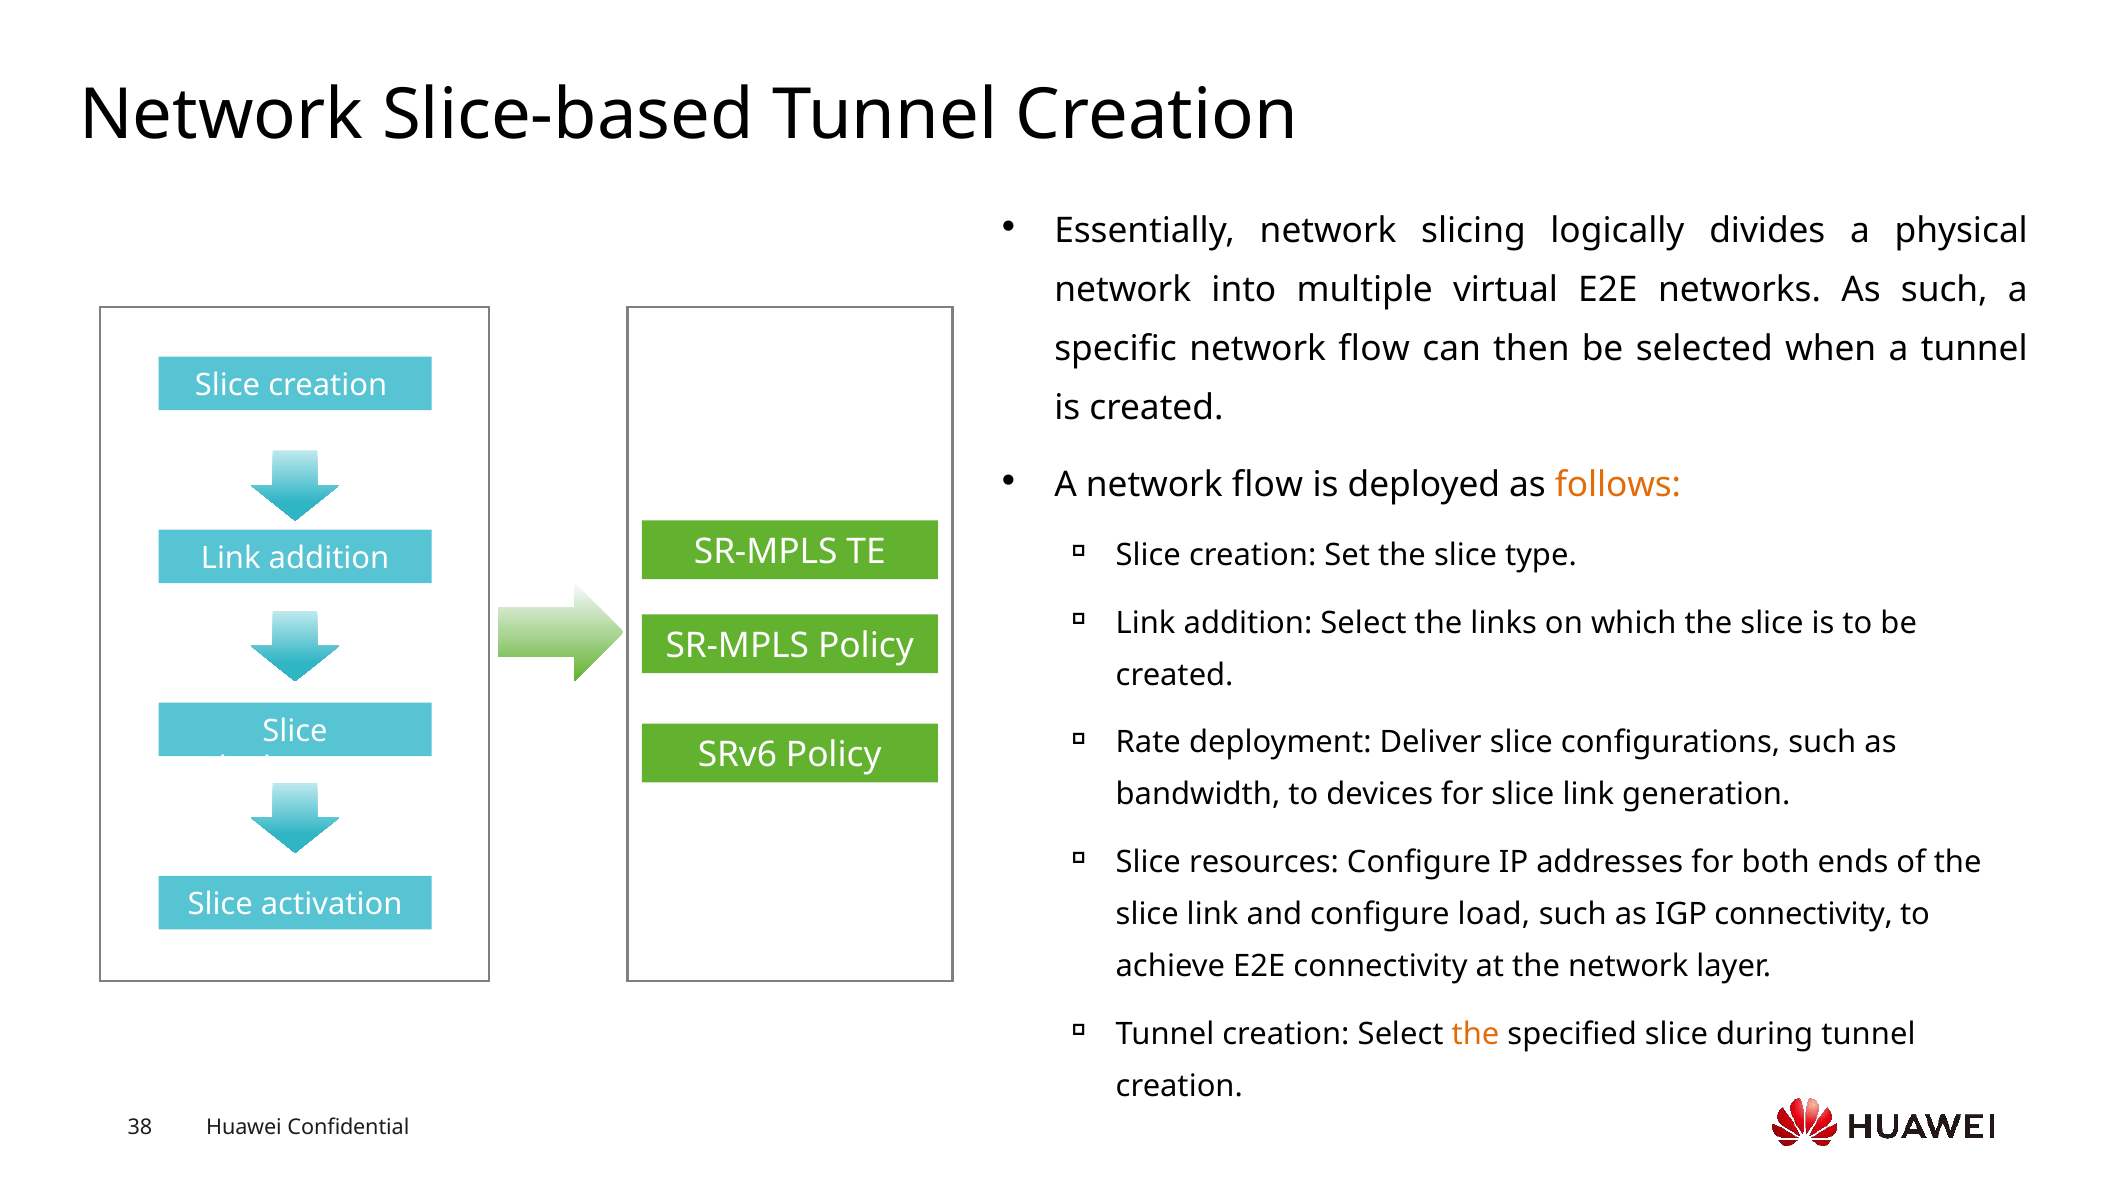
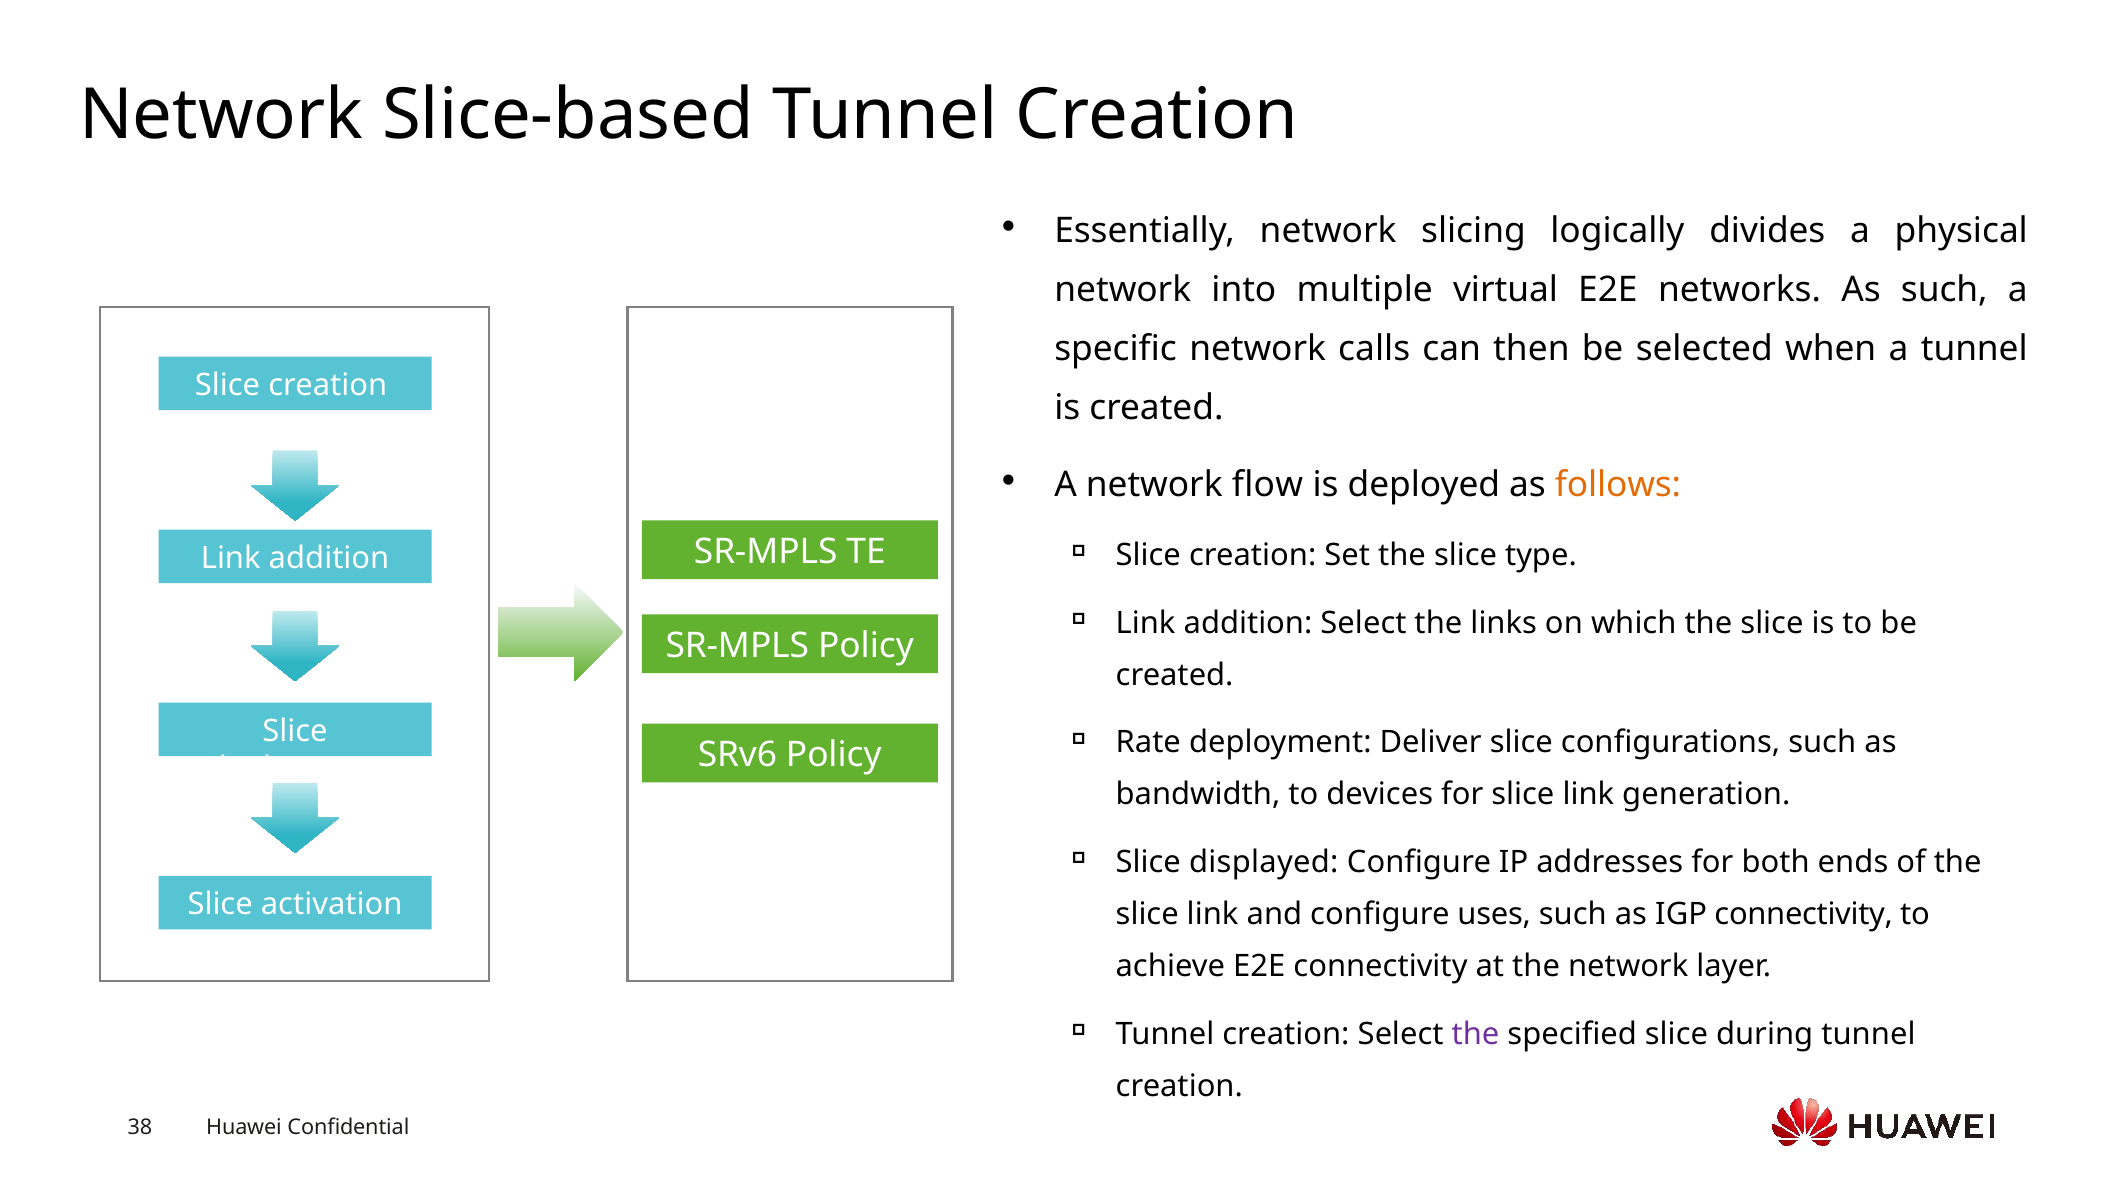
specific network flow: flow -> calls (1374, 349)
resources: resources -> displayed (1264, 863)
load: load -> uses (1494, 915)
the colour: orange -> purple (1475, 1035)
